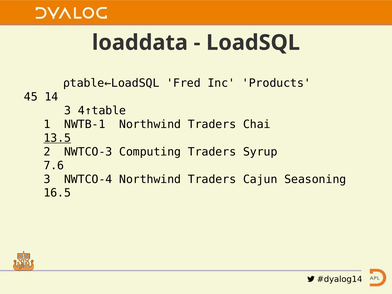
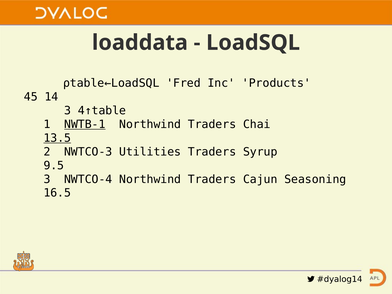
NWTB-1 underline: none -> present (85, 124)
Computing: Computing -> Utilities (150, 152)
7.6: 7.6 -> 9.5 (54, 166)
